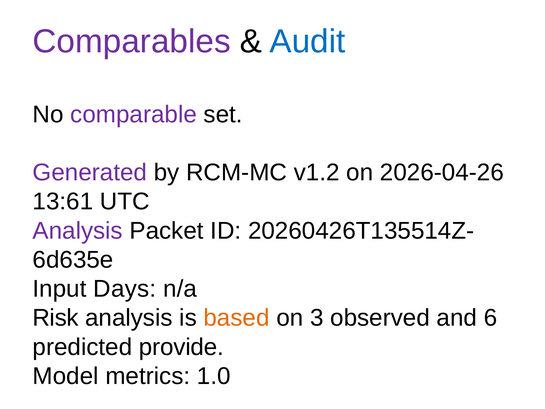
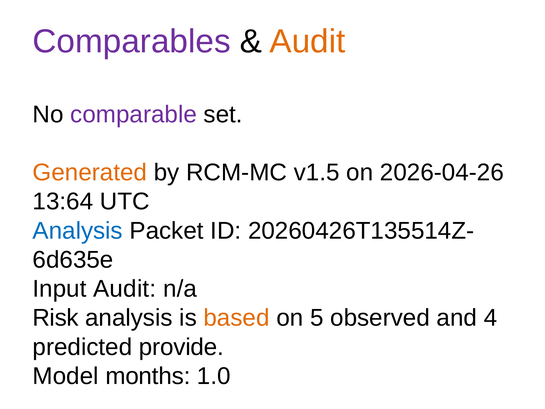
Audit colour: blue -> orange (307, 41)
Generated colour: purple -> orange (90, 172)
v1.2: v1.2 -> v1.5 (317, 172)
13:61: 13:61 -> 13:64 (63, 202)
Analysis colour: purple -> blue (78, 231)
Input Days: Days -> Audit (125, 289)
3: 3 -> 5 (317, 318)
6: 6 -> 4 (491, 318)
metrics: metrics -> months (148, 376)
